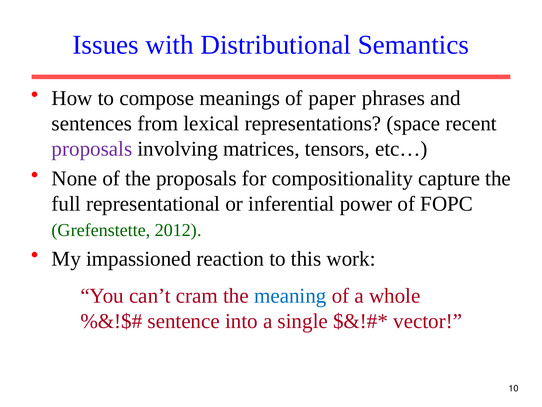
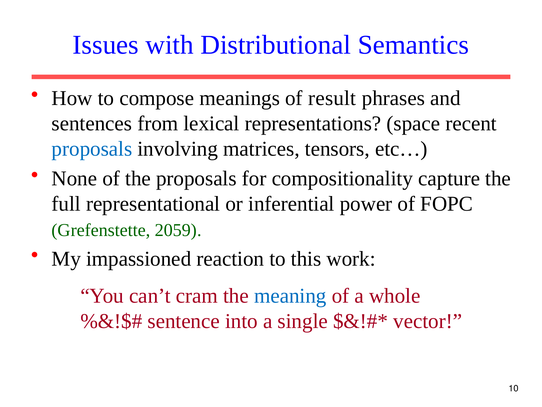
paper: paper -> result (332, 98)
proposals colour: purple -> blue (92, 149)
2012: 2012 -> 2059 (178, 230)
